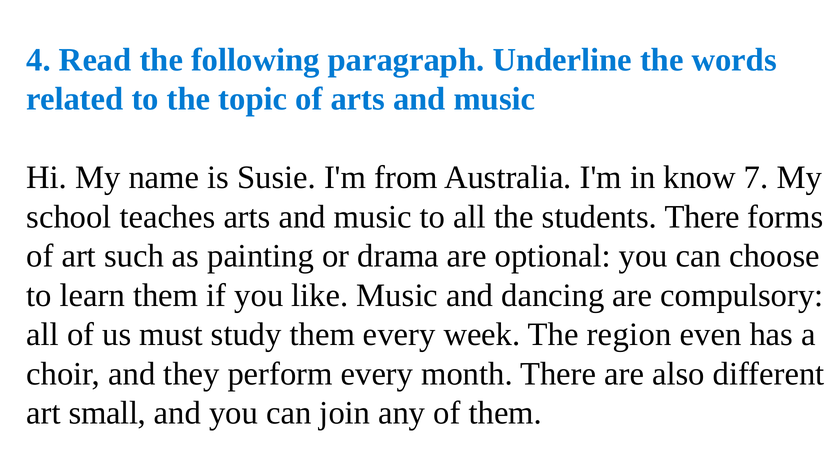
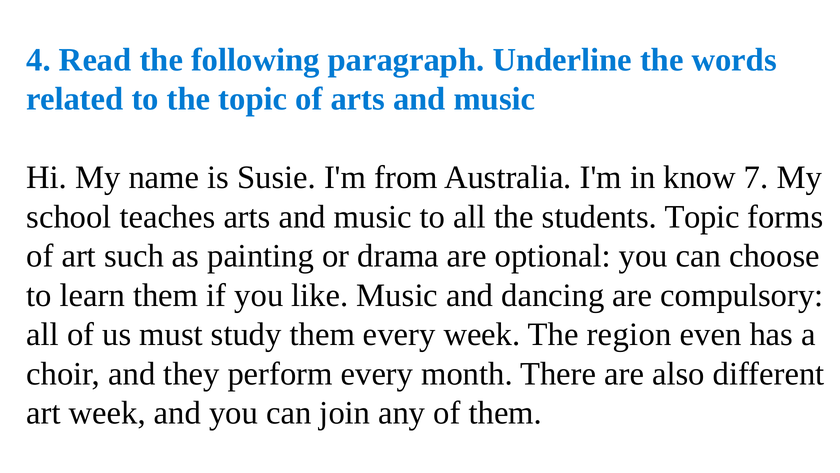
students There: There -> Topic (702, 217)
art small: small -> week (107, 413)
